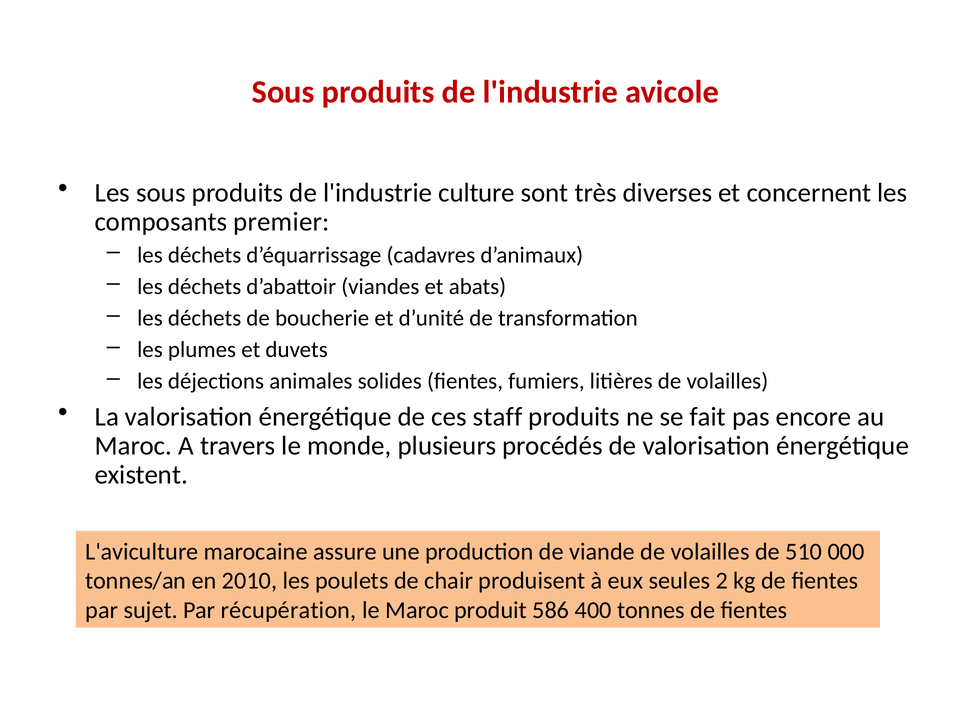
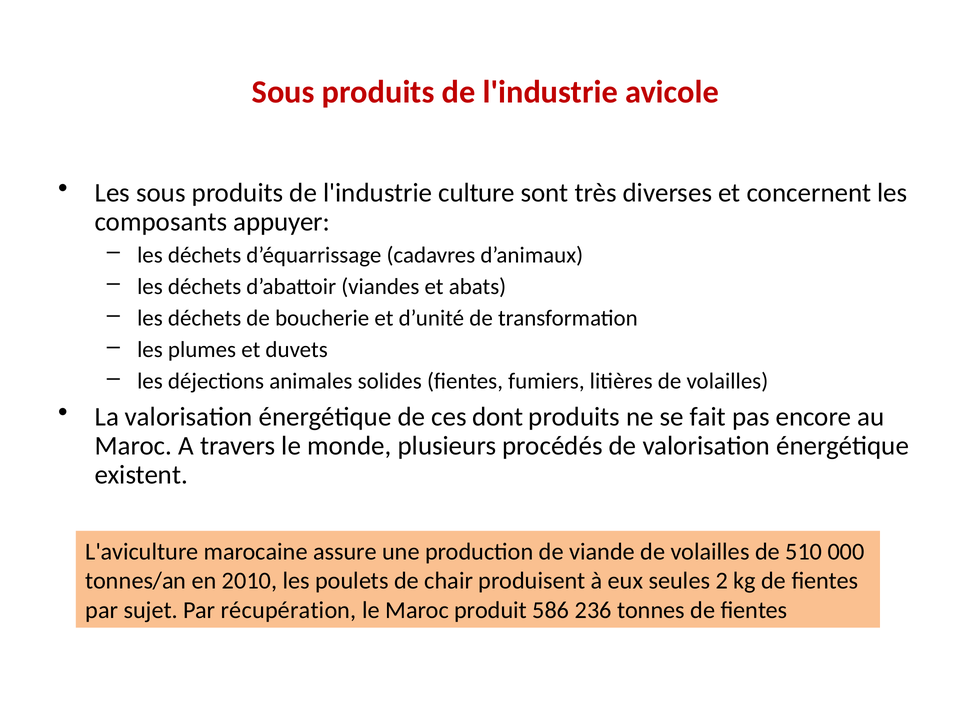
premier: premier -> appuyer (282, 222)
staff: staff -> dont (498, 417)
400: 400 -> 236 (593, 610)
